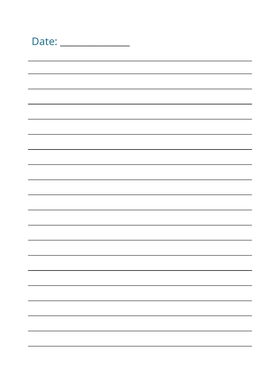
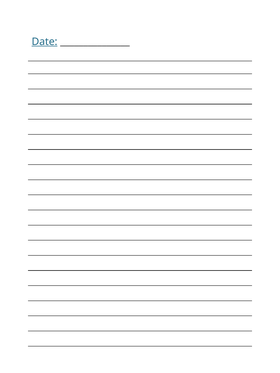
Date underline: none -> present (45, 42)
